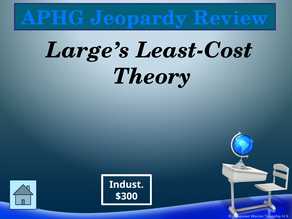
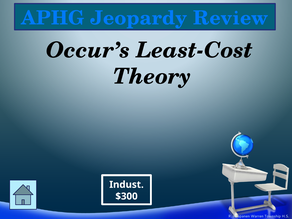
Large’s: Large’s -> Occur’s (88, 50)
